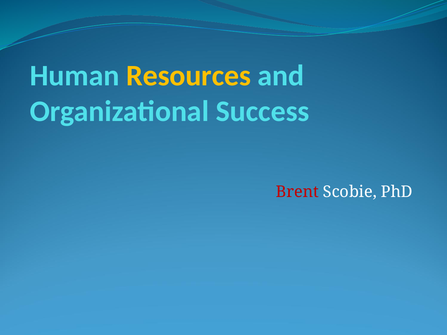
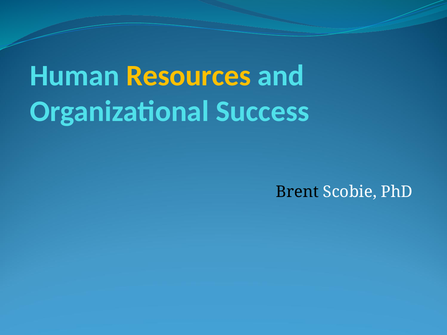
Brent colour: red -> black (297, 192)
